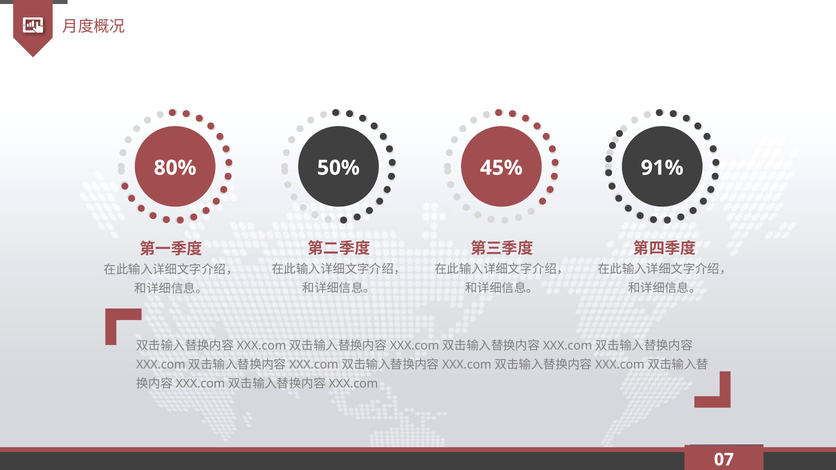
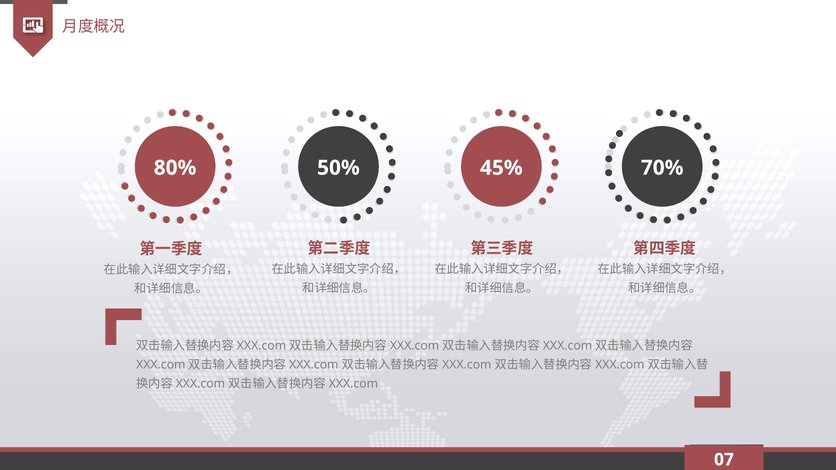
91%: 91% -> 70% (662, 168)
